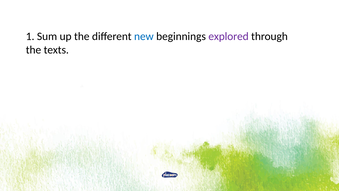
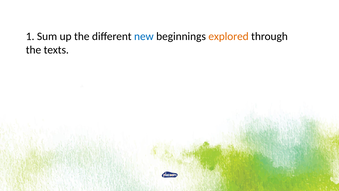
explored colour: purple -> orange (229, 36)
